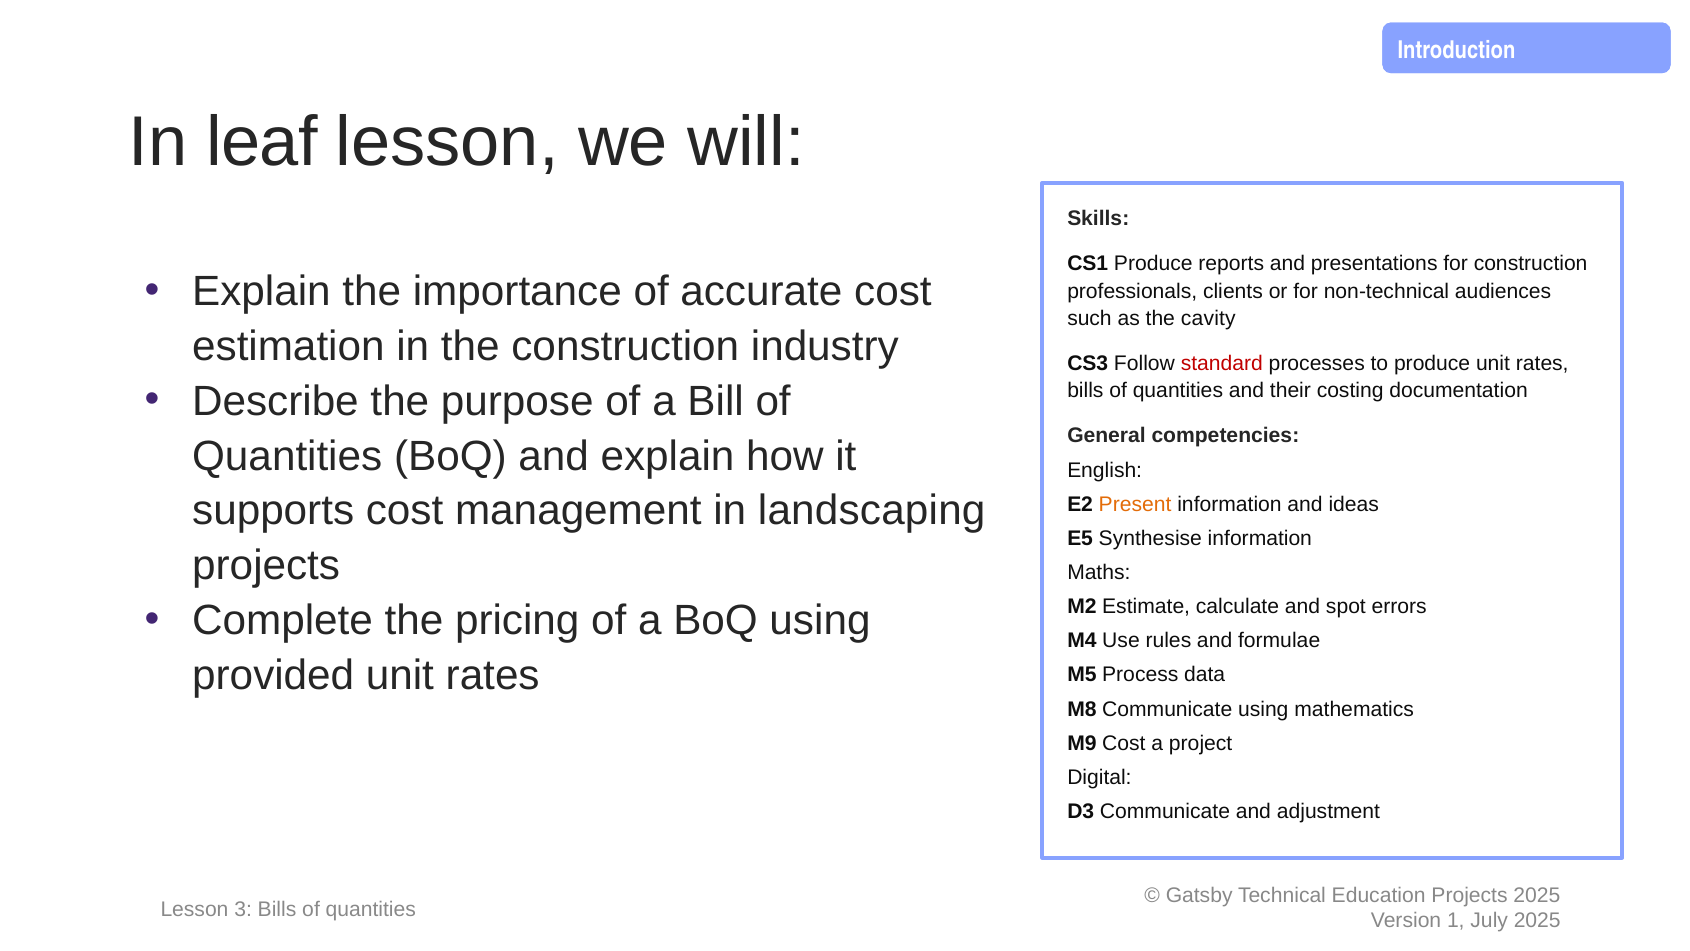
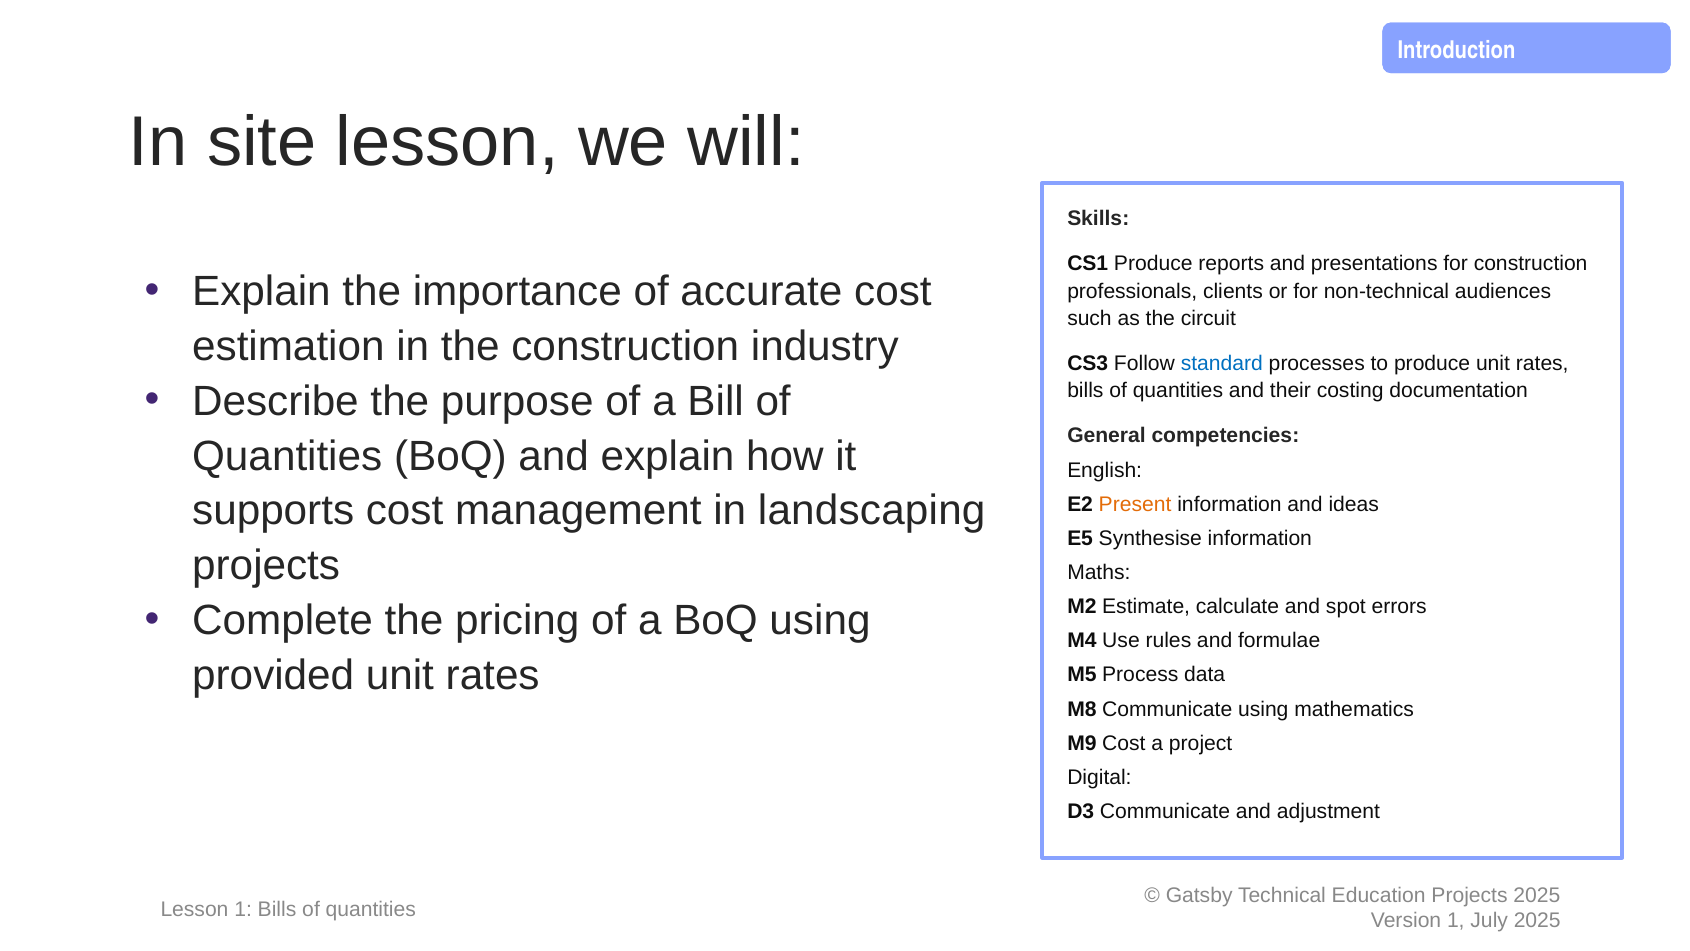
leaf: leaf -> site (262, 142)
cavity: cavity -> circuit (1208, 319)
standard colour: red -> blue (1222, 363)
Lesson 3: 3 -> 1 (243, 909)
